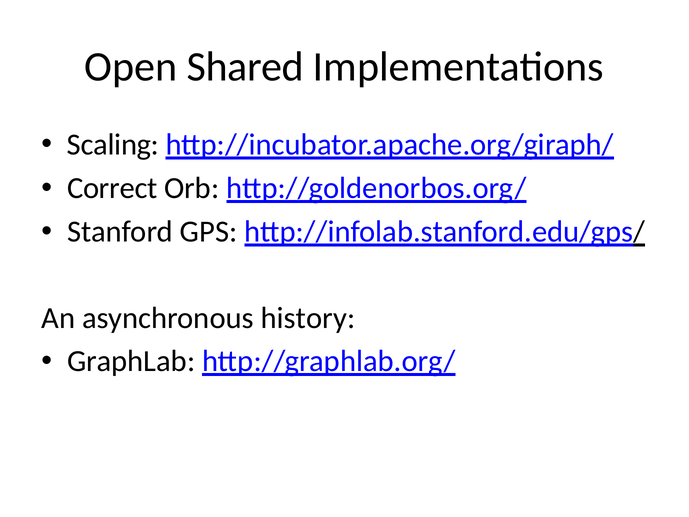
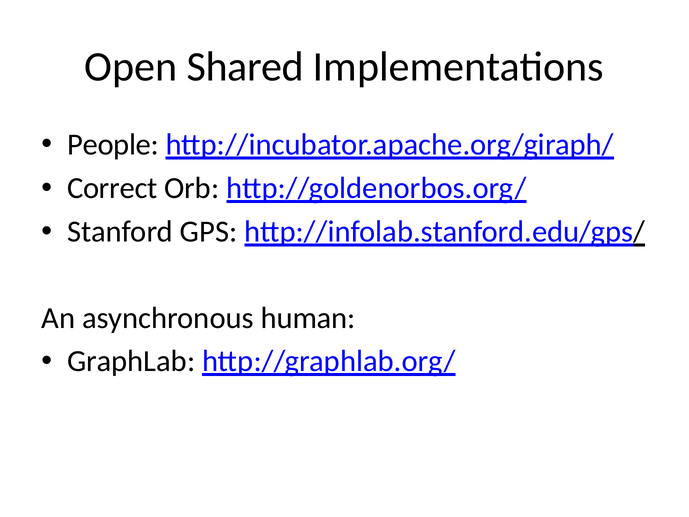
Scaling: Scaling -> People (113, 145)
history: history -> human (308, 318)
